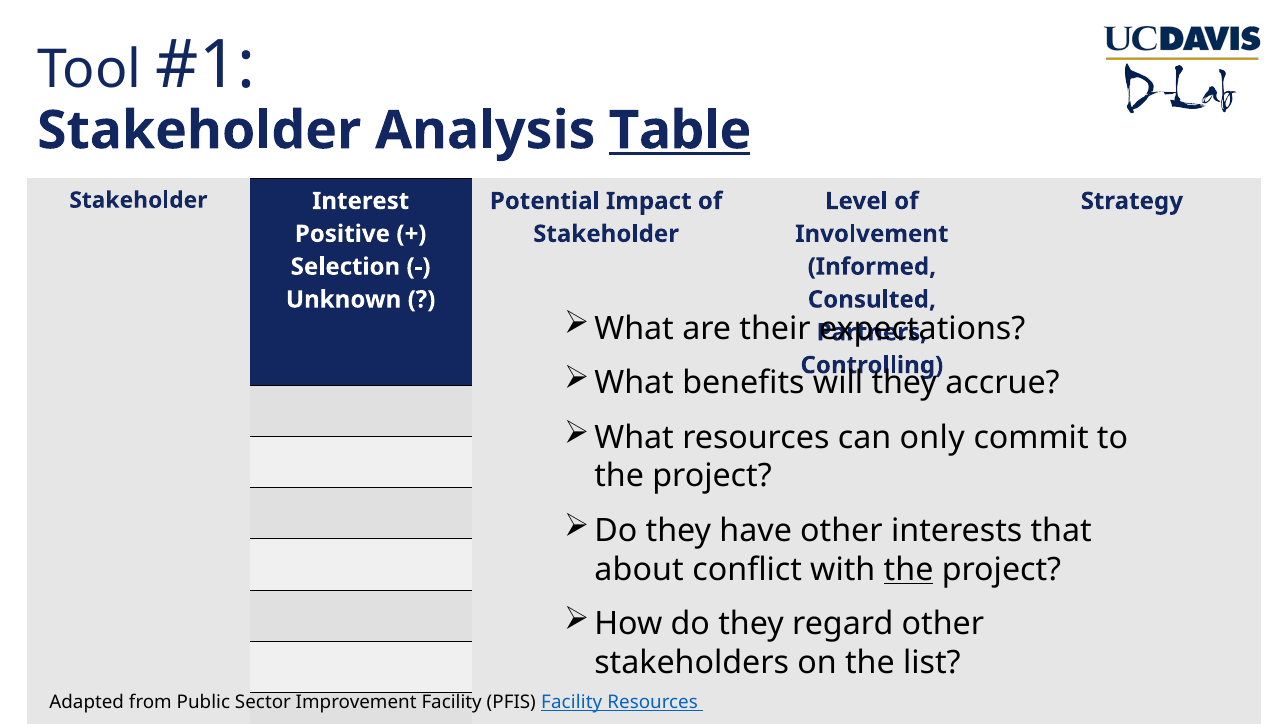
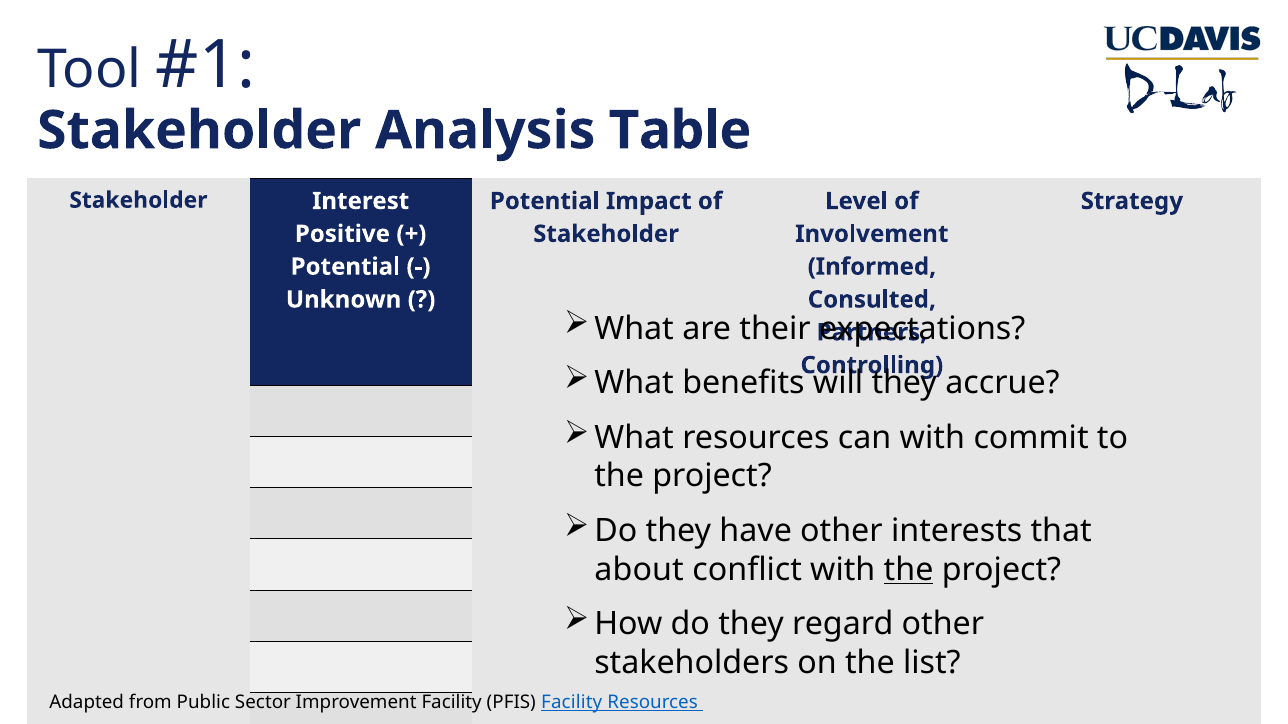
Table underline: present -> none (680, 131)
Selection: Selection -> Potential (345, 267)
can only: only -> with (932, 438)
